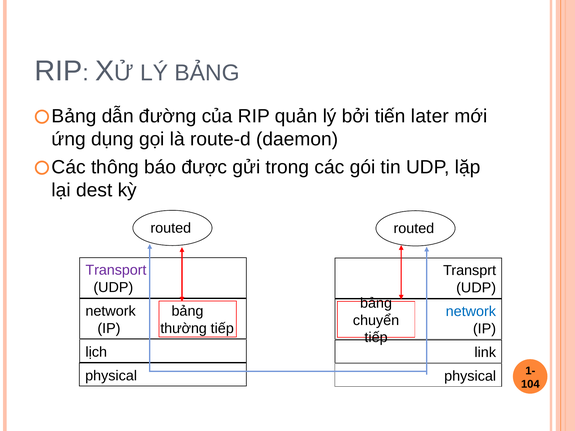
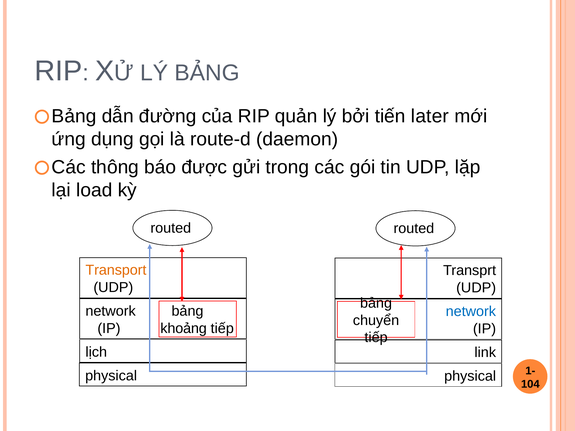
dest: dest -> load (94, 190)
Transport colour: purple -> orange (116, 270)
thường: thường -> khoảng (184, 329)
